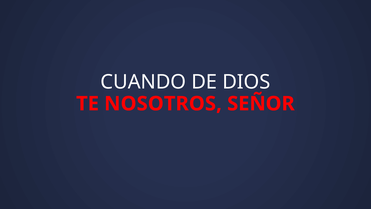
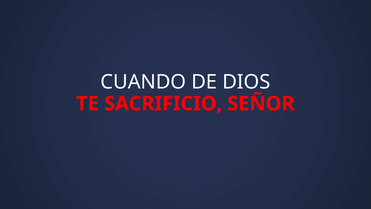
NOSOTROS: NOSOTROS -> SACRIFICIO (163, 104)
